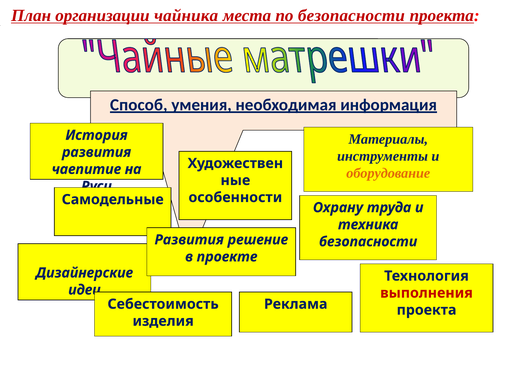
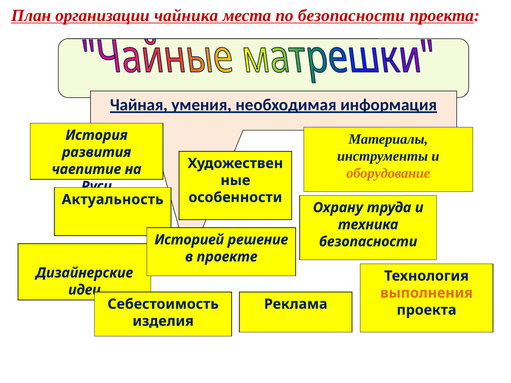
Способ: Способ -> Чайная (139, 105)
Самодельные: Самодельные -> Актуальность (113, 200)
Развития: Развития -> Историей (189, 240)
выполнения colour: red -> orange (427, 293)
